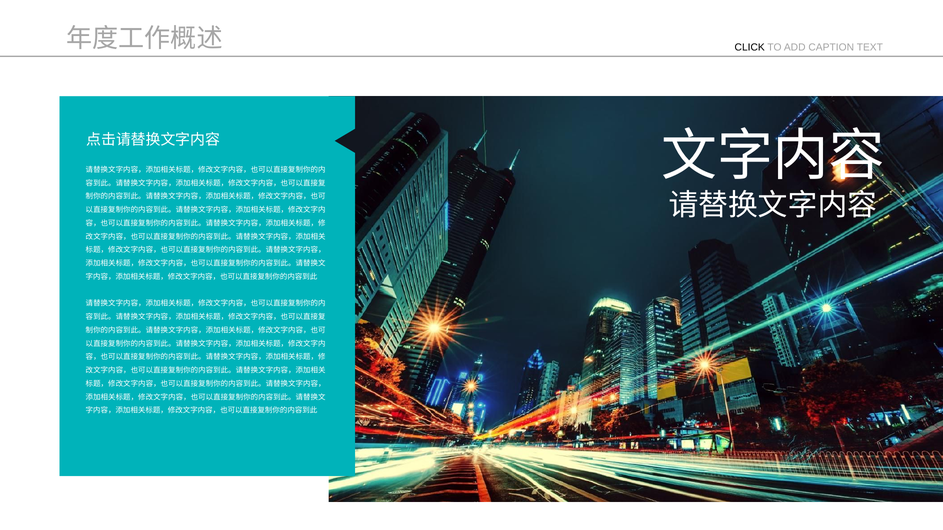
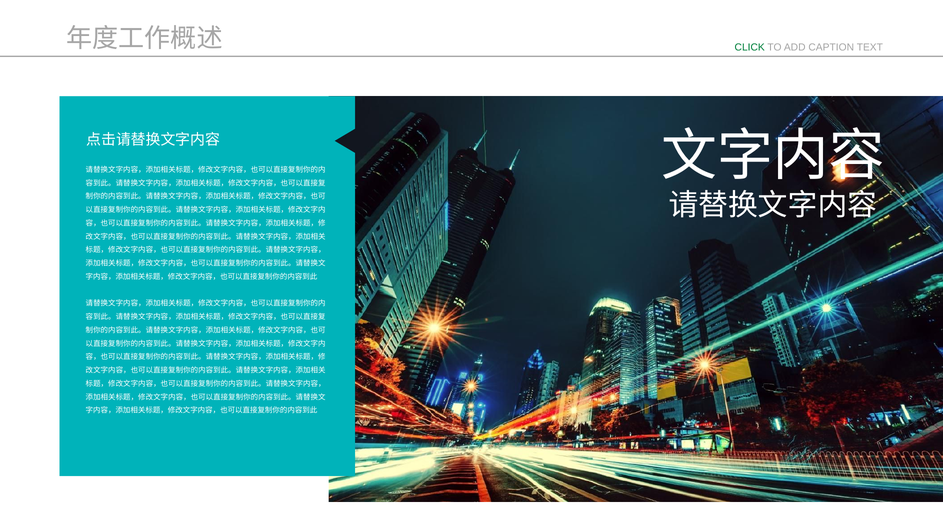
CLICK colour: black -> green (750, 48)
